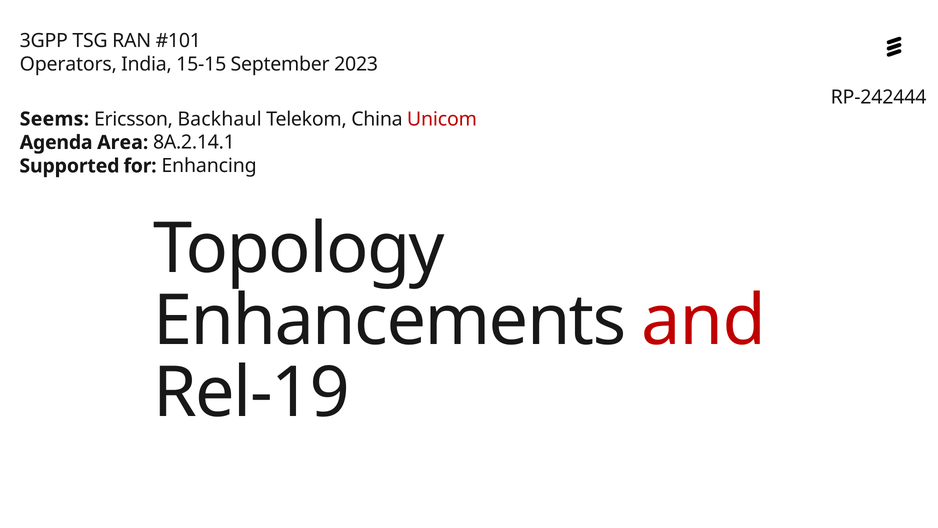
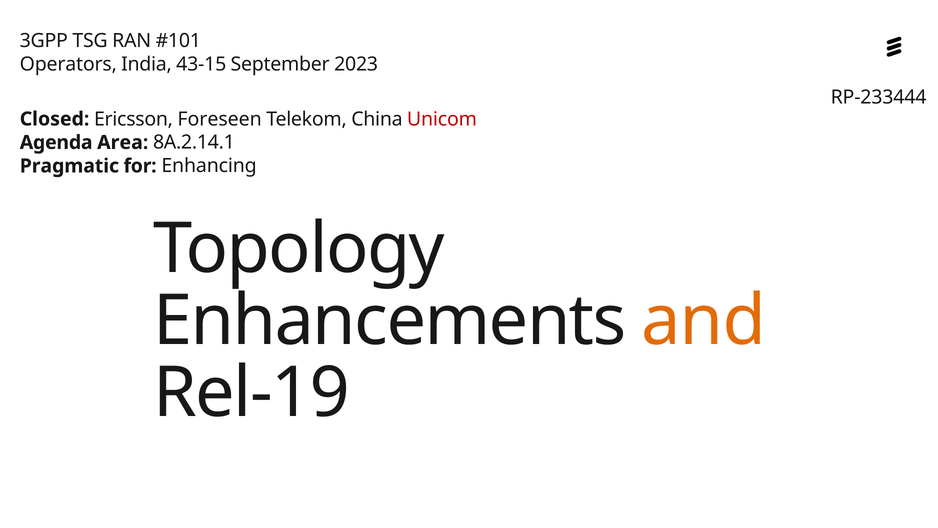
15-15: 15-15 -> 43-15 (201, 64)
RP-242444: RP-242444 -> RP-233444 (879, 97)
Seems: Seems -> Closed (55, 119)
Backhaul: Backhaul -> Foreseen (220, 119)
Supported: Supported -> Pragmatic (69, 166)
and colour: red -> orange (704, 321)
